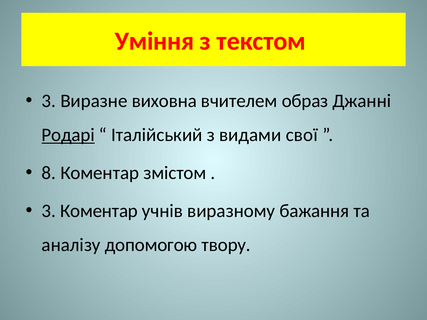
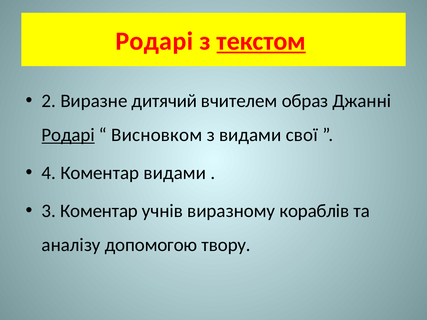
Уміння: Уміння -> Родарі (154, 41)
текстом underline: none -> present (261, 41)
3: 3 -> 2 (49, 101)
виховна: виховна -> дитячий (164, 101)
Італійський: Італійський -> Висновком (157, 135)
8: 8 -> 4 (49, 173)
Коментар змістом: змістом -> видами (175, 173)
бажання: бажання -> кораблів (314, 211)
